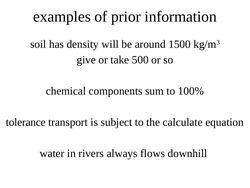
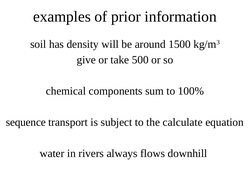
tolerance: tolerance -> sequence (26, 122)
